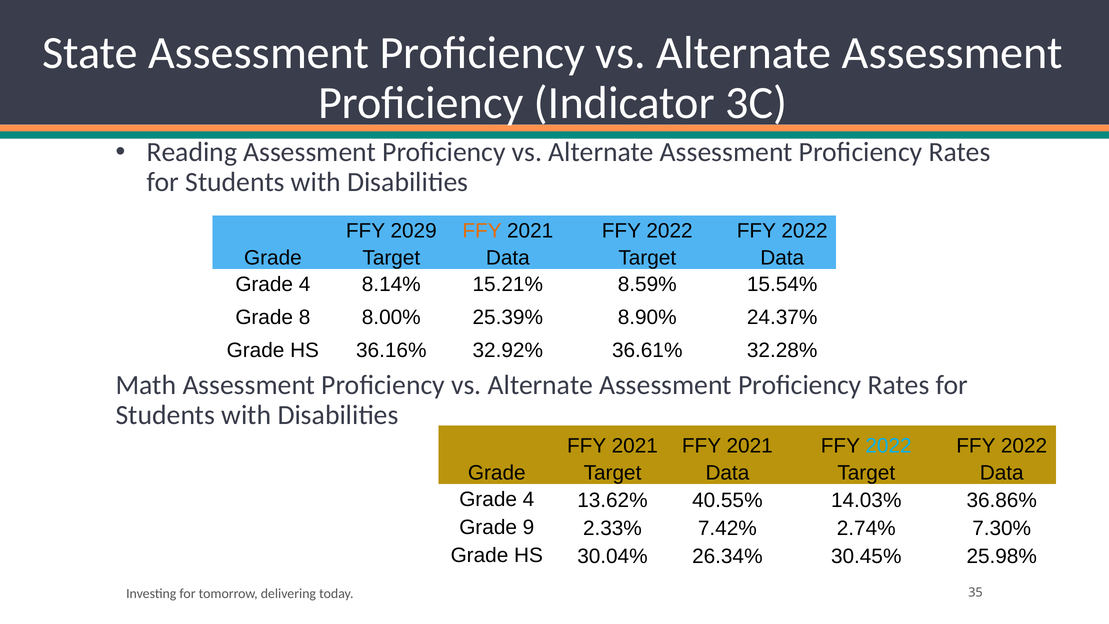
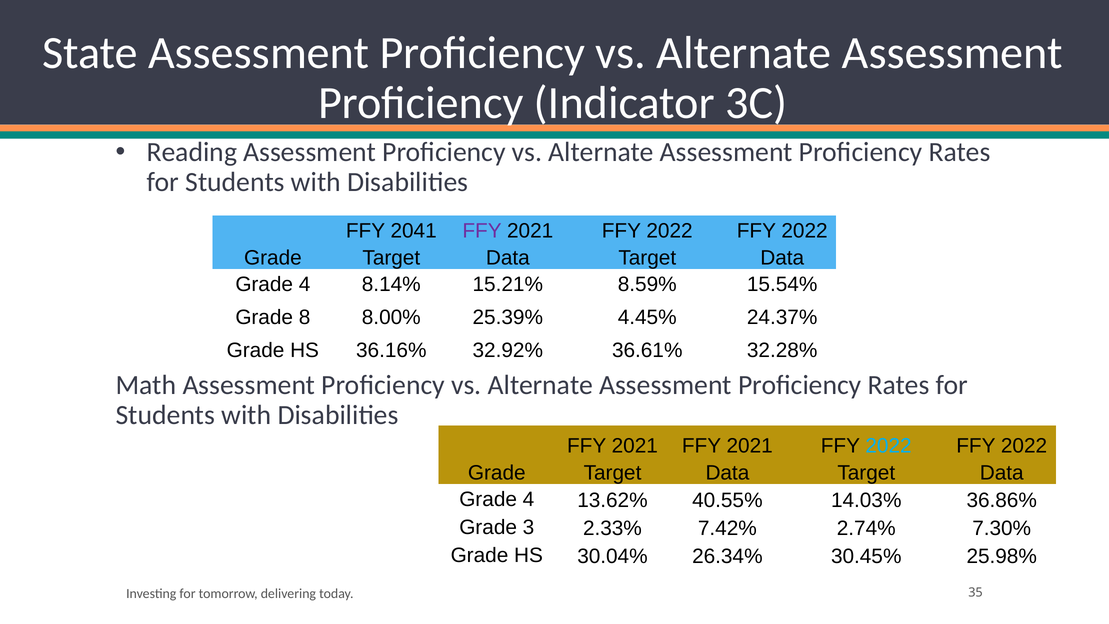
2029: 2029 -> 2041 (414, 231)
FFY colour: orange -> purple (482, 231)
8.90%: 8.90% -> 4.45% (647, 317)
9: 9 -> 3 (528, 527)
